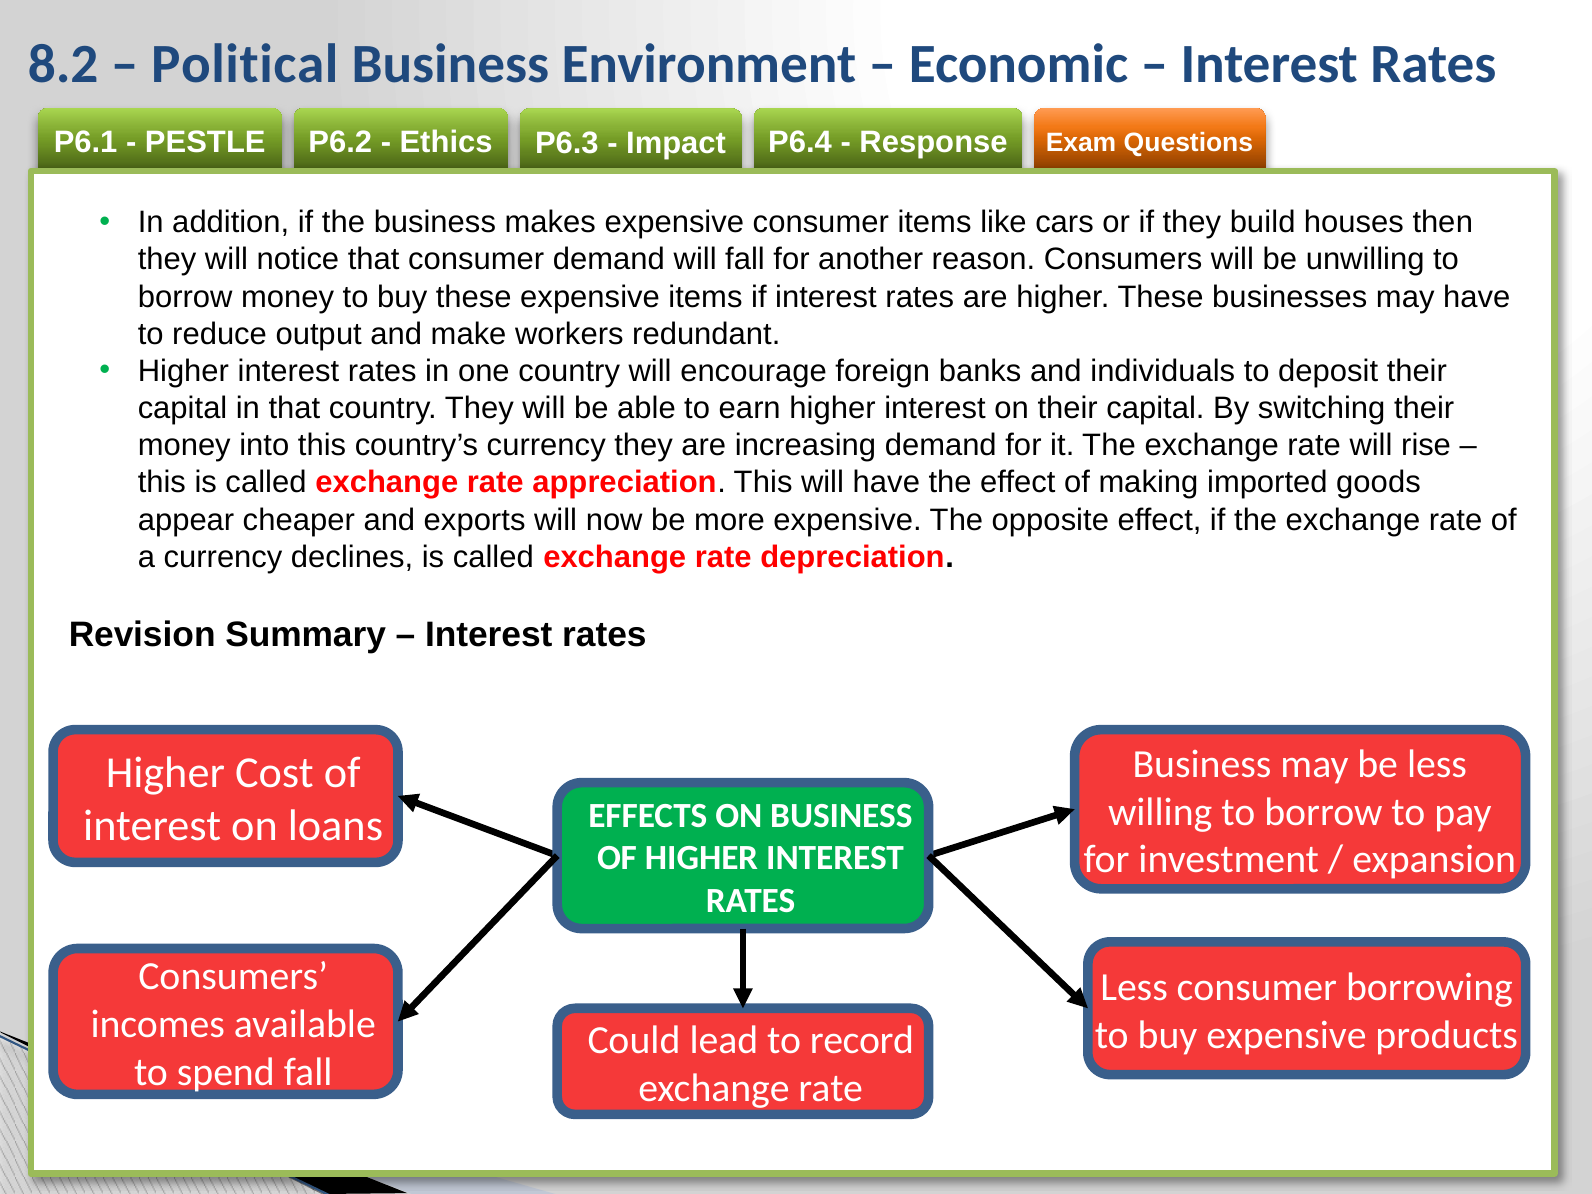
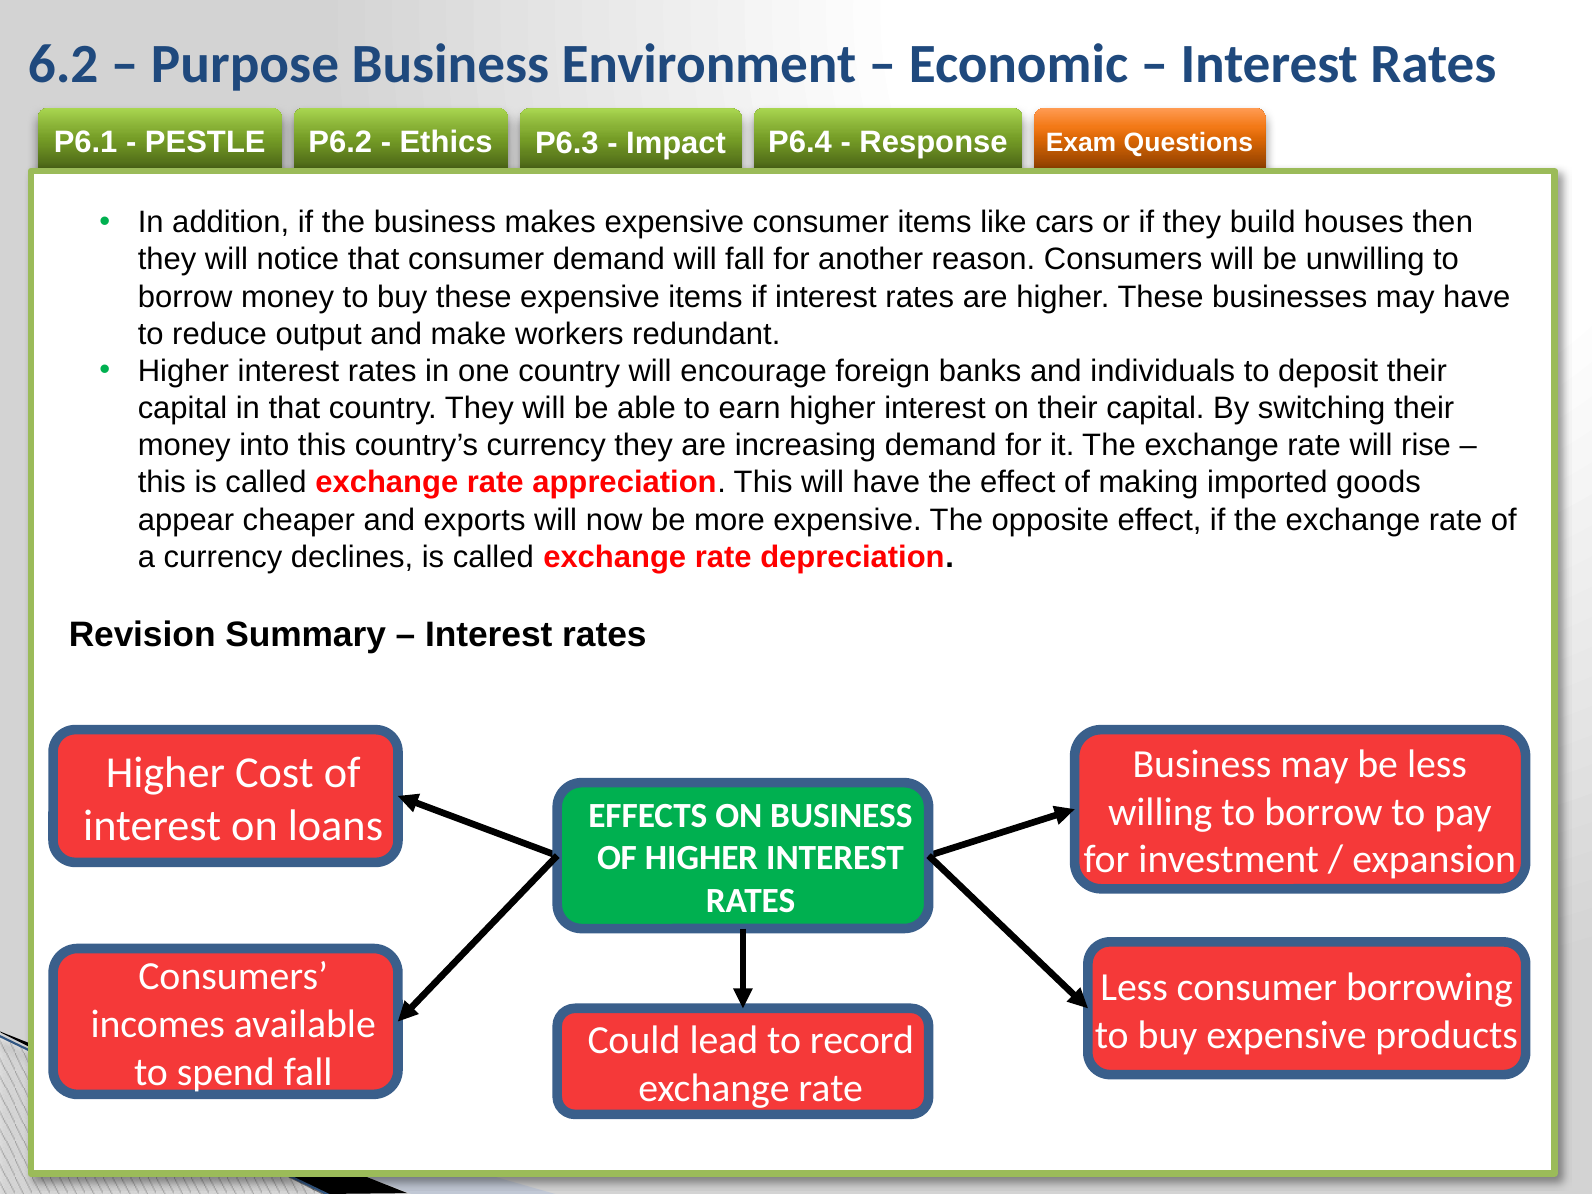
8.2: 8.2 -> 6.2 (63, 64)
Political: Political -> Purpose (245, 64)
